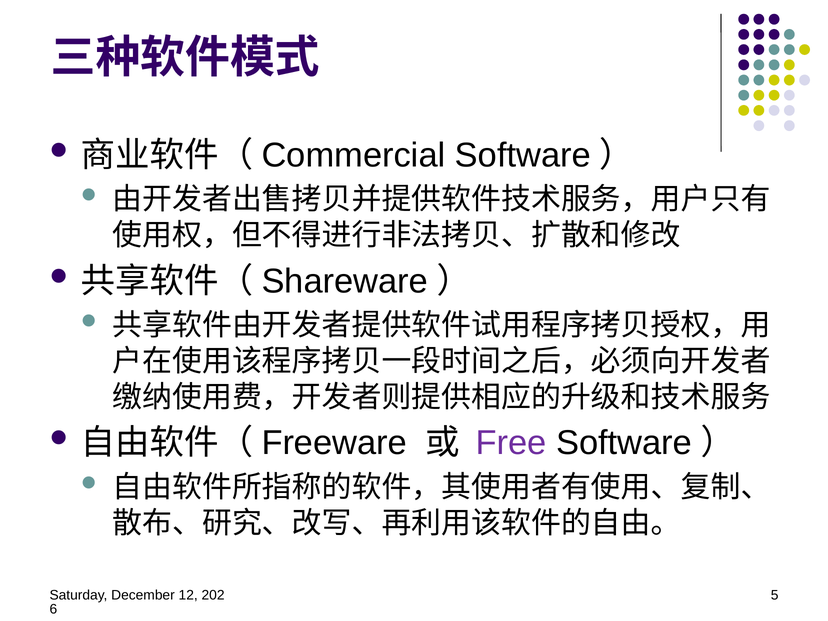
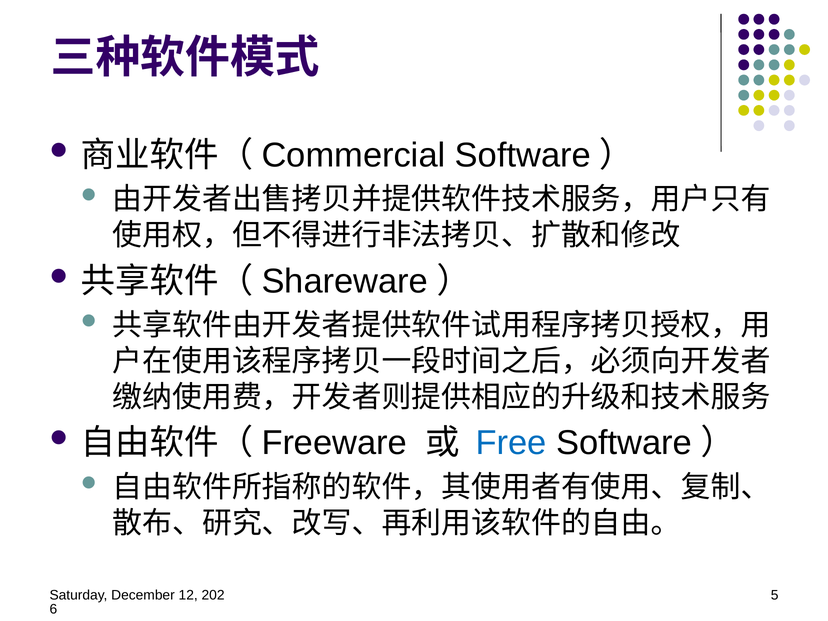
Free colour: purple -> blue (511, 443)
